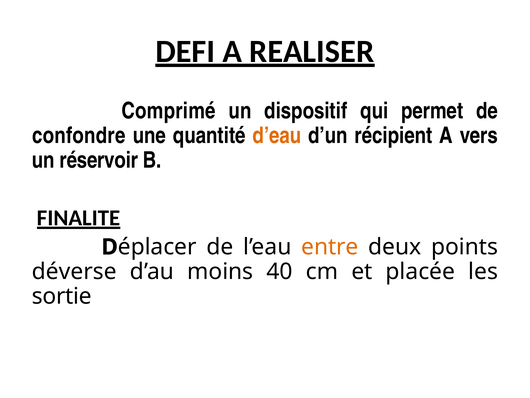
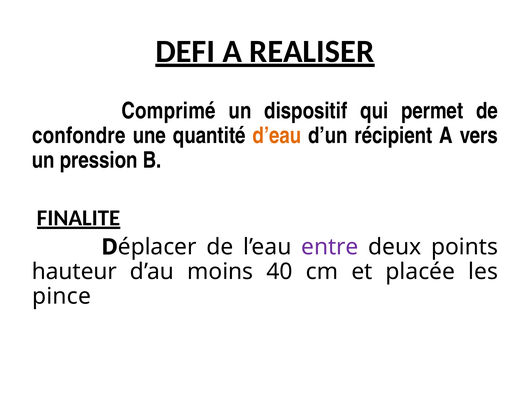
réservoir: réservoir -> pression (99, 160)
entre colour: orange -> purple (330, 247)
déverse: déverse -> hauteur (74, 271)
sortie: sortie -> pince (62, 296)
